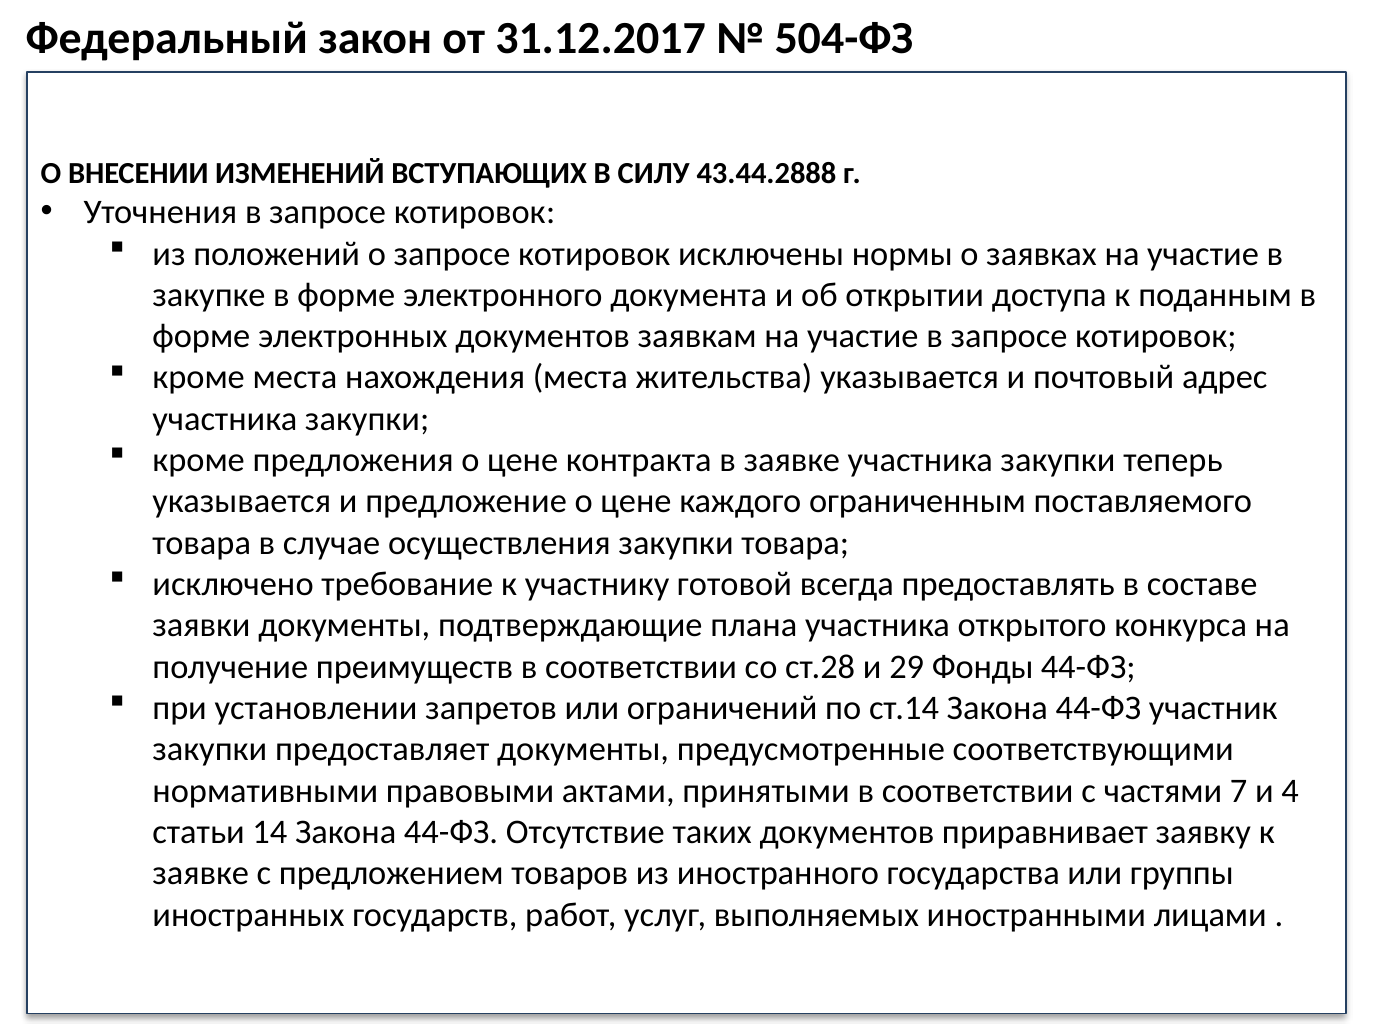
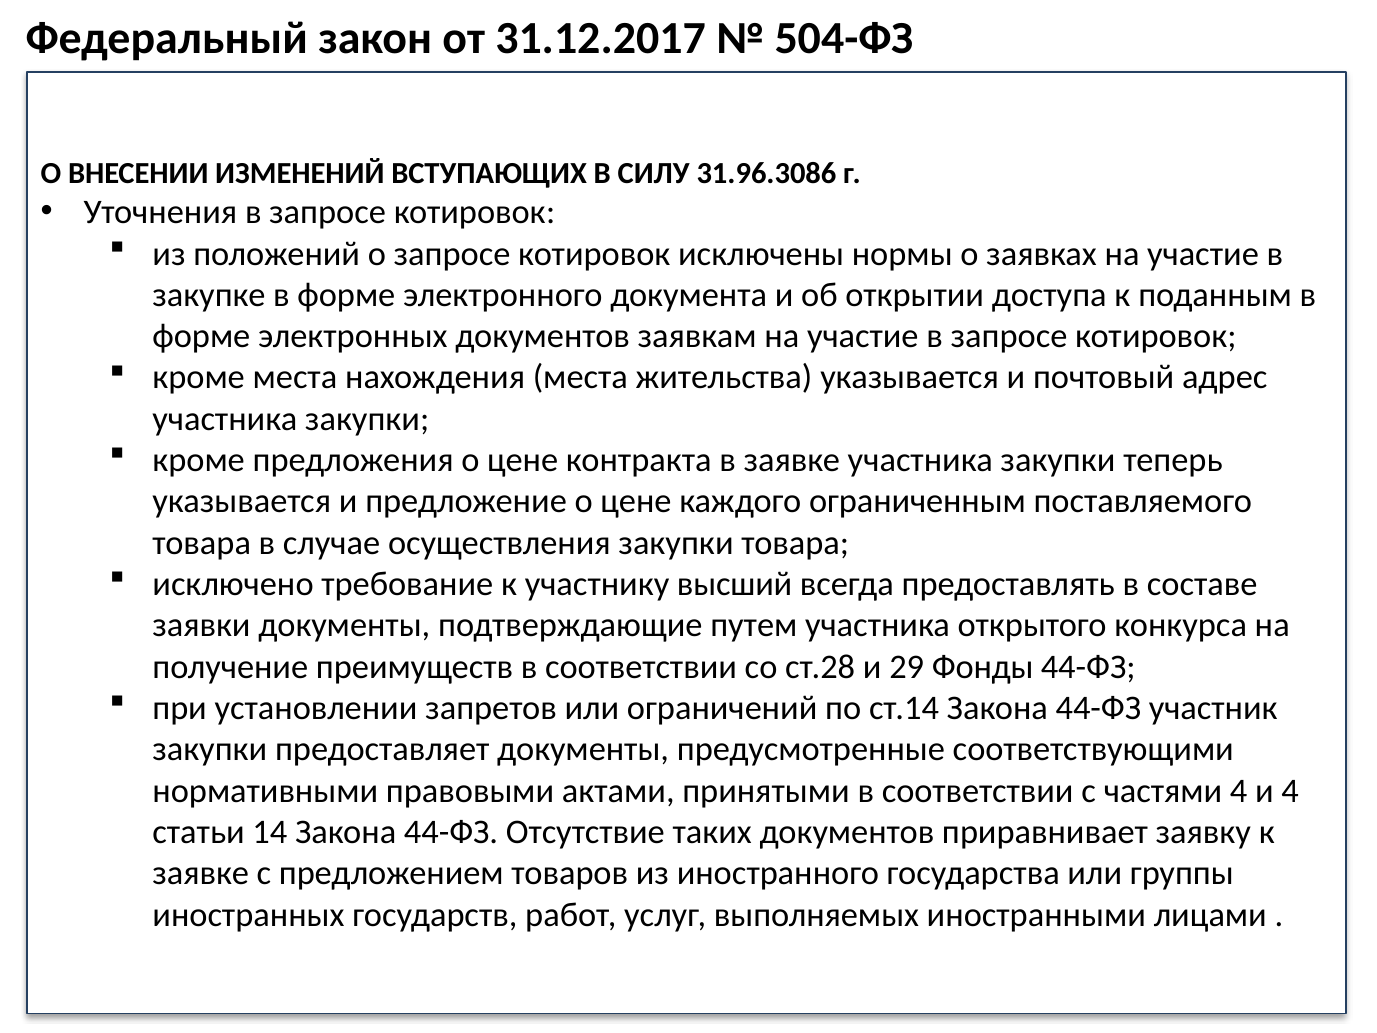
43.44.2888: 43.44.2888 -> 31.96.3086 (766, 173)
готовой: готовой -> высший (735, 584)
плана: плана -> путем (754, 625)
частями 7: 7 -> 4 (1239, 791)
